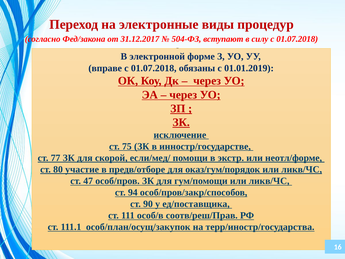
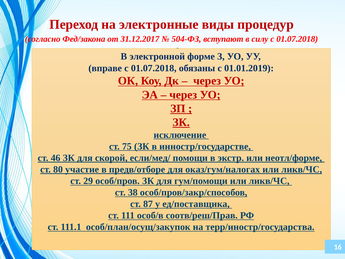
77: 77 -> 46 (56, 158)
оказ/гум/порядок: оказ/гум/порядок -> оказ/гум/налогах (223, 169)
47: 47 -> 29 (88, 181)
94: 94 -> 38 (133, 192)
90: 90 -> 87 (148, 204)
